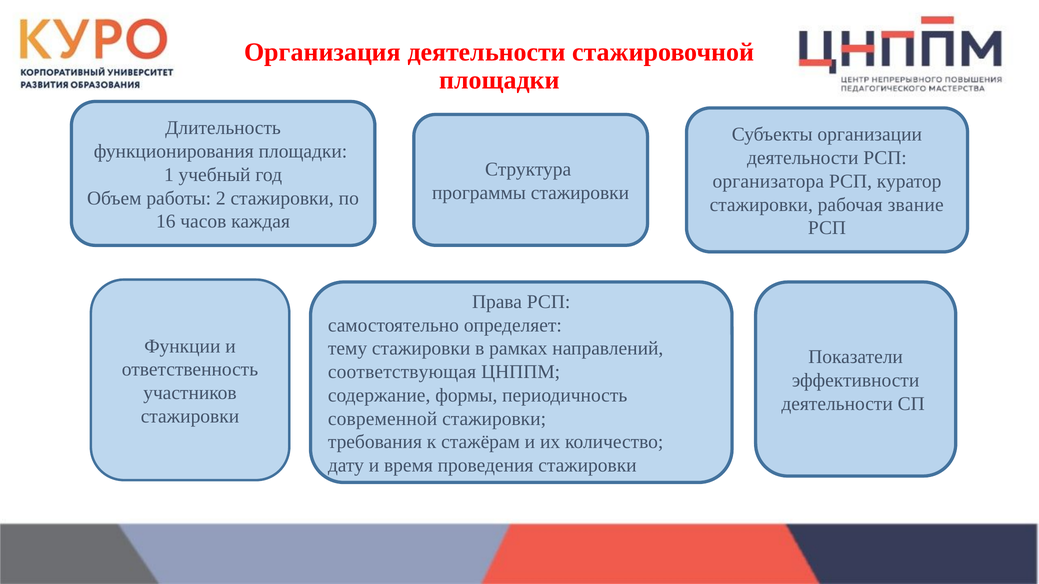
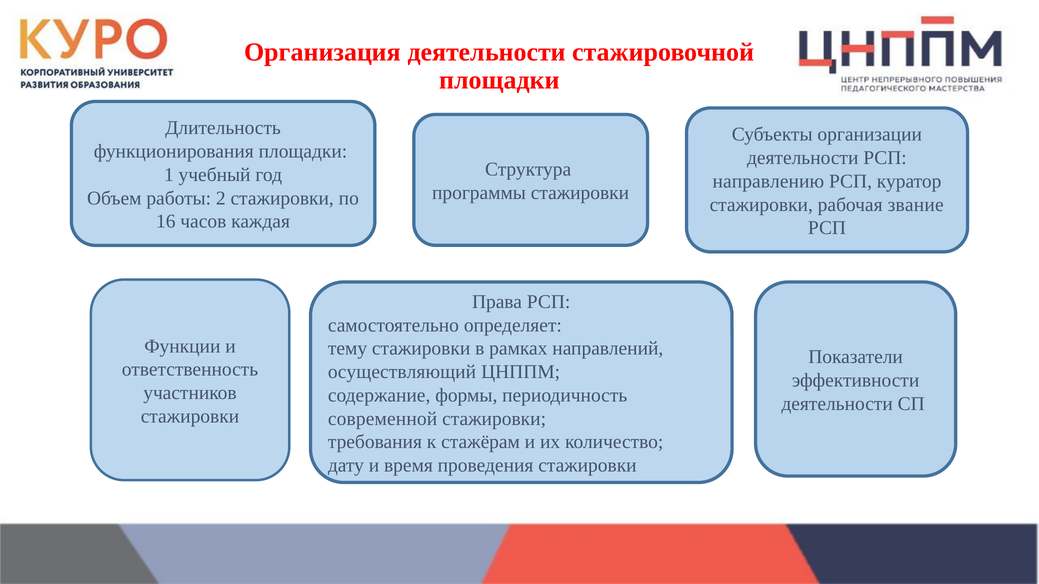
организатора: организатора -> направлению (768, 181)
соответствующая: соответствующая -> осуществляющий (402, 372)
